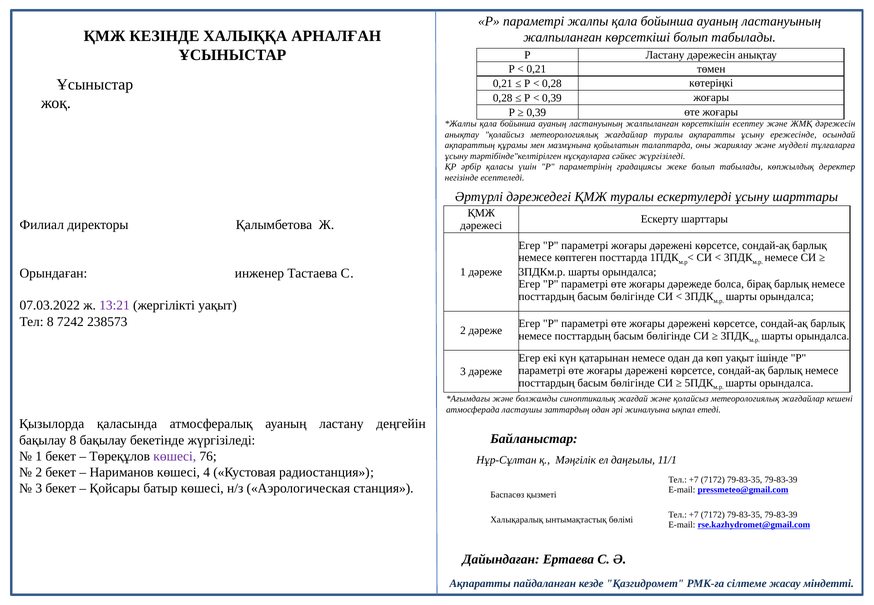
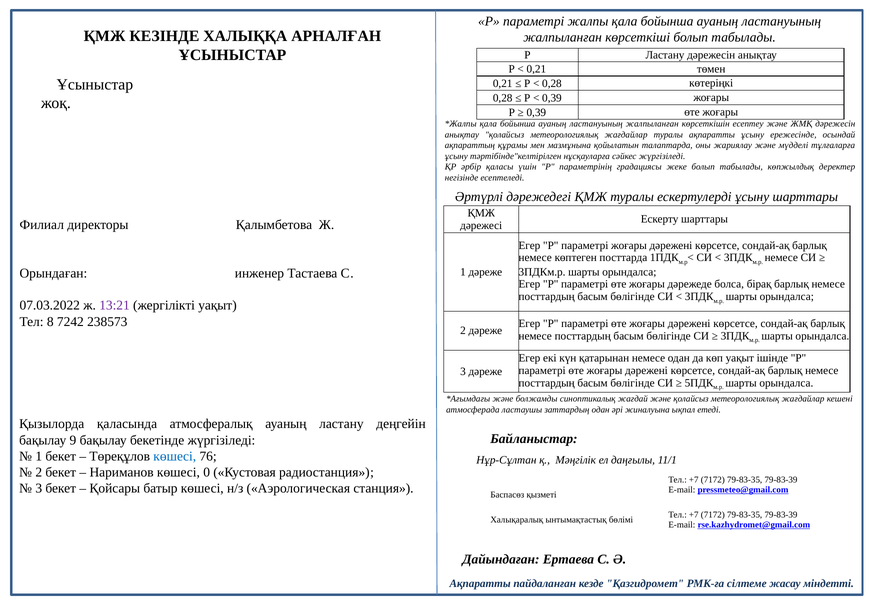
бақылау 8: 8 -> 9 (73, 440)
көшесі colour: purple -> blue (175, 456)
4: 4 -> 0 (207, 472)
